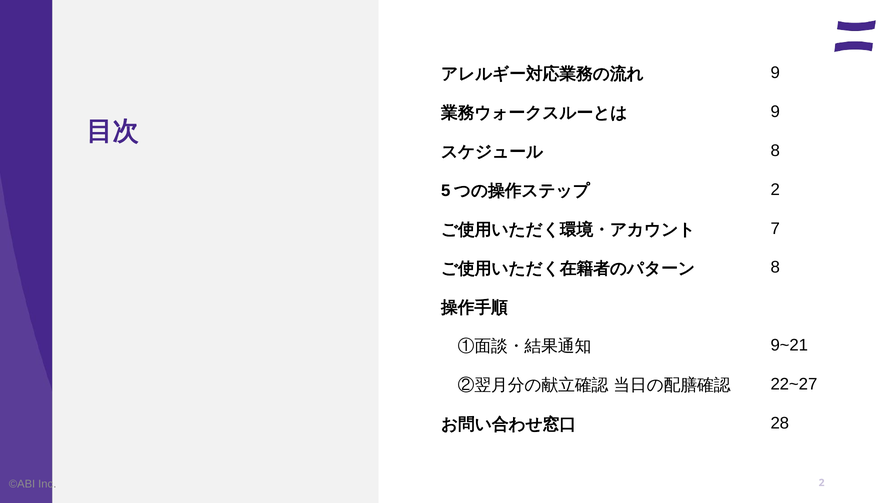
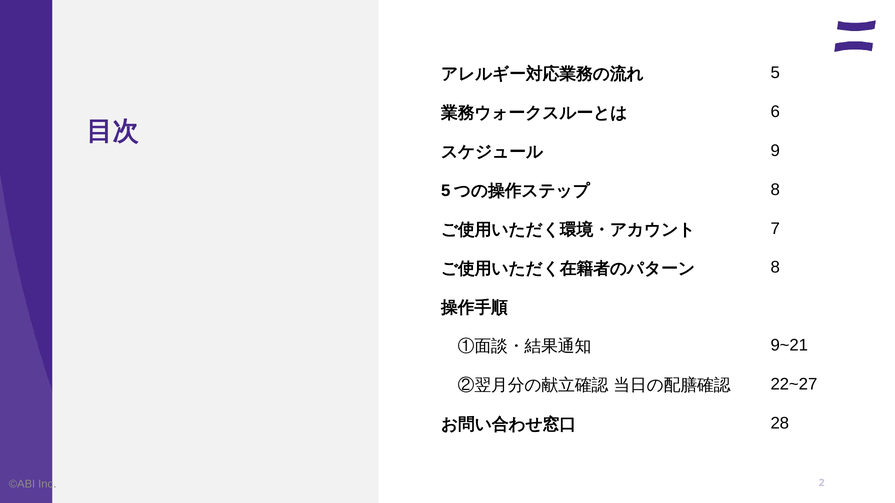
9: 9 -> 5 (775, 73)
9: 9 -> 6 (775, 112)
8: 8 -> 9 (775, 151)
2: 2 -> 8 (775, 190)
